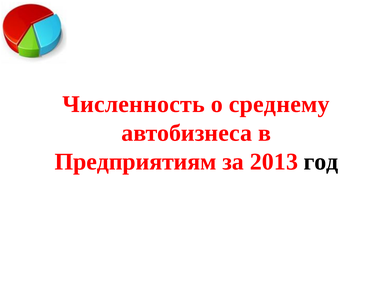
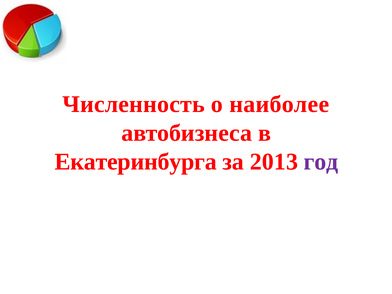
среднему: среднему -> наиболее (279, 104)
Предприятиям: Предприятиям -> Екатеринбурга (136, 162)
год colour: black -> purple (321, 162)
